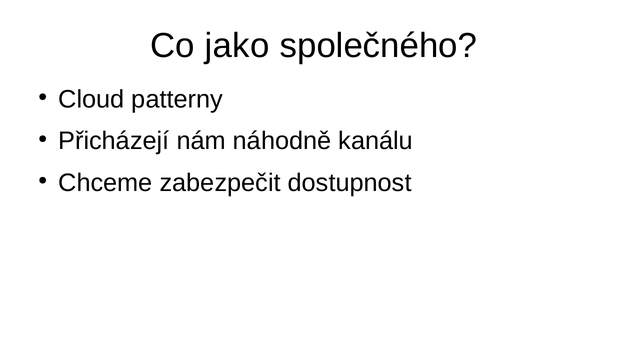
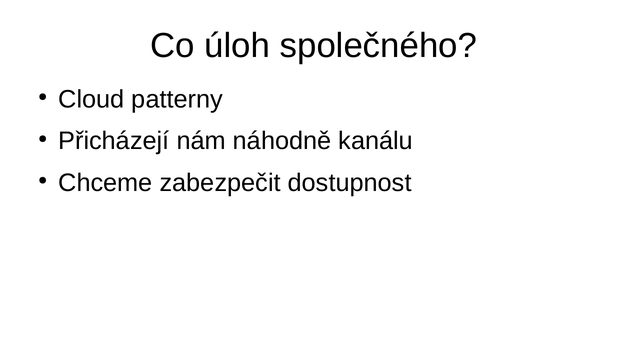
jako: jako -> úloh (237, 46)
